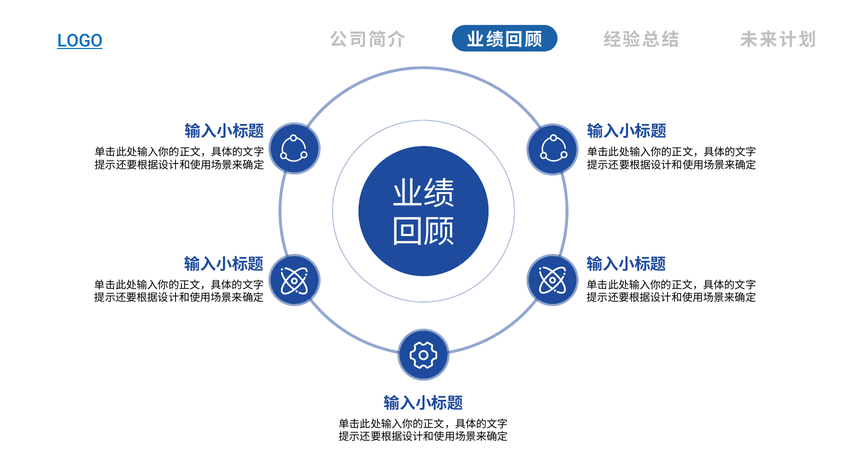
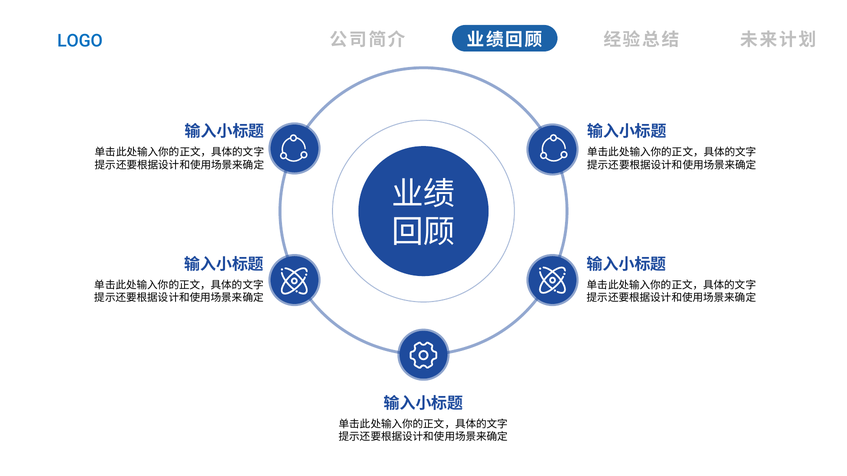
LOGO underline: present -> none (80, 41)
